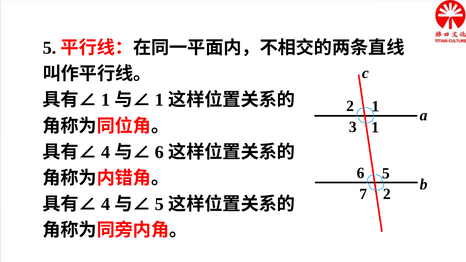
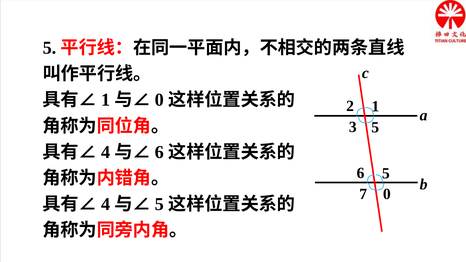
1: 1 -> 0 (160, 100)
3 1: 1 -> 5 (375, 127)
7 2: 2 -> 0 (387, 194)
